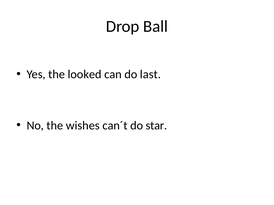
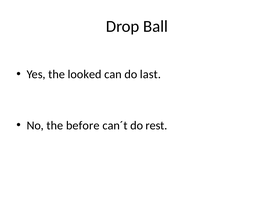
wishes: wishes -> before (83, 126)
star: star -> rest (156, 126)
